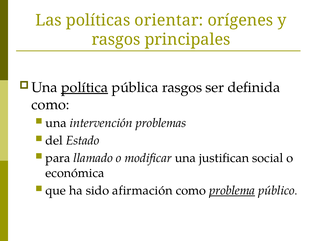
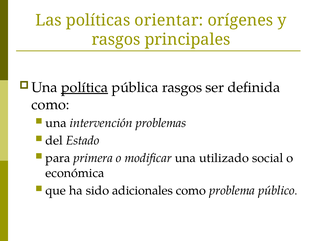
llamado: llamado -> primera (93, 158)
justifican: justifican -> utilizado (224, 158)
afirmación: afirmación -> adicionales (142, 191)
problema underline: present -> none (232, 191)
